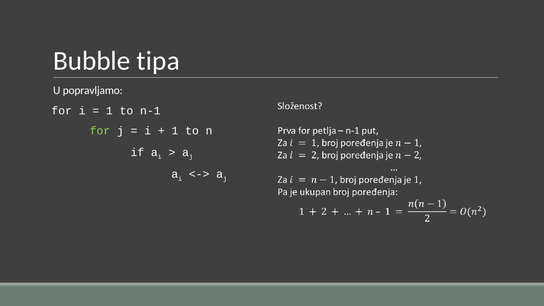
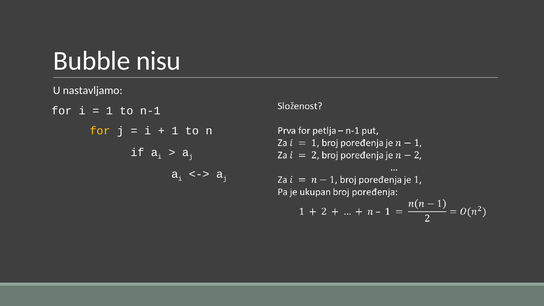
tipa: tipa -> nisu (158, 61)
popravljamo: popravljamo -> nastavljamo (93, 90)
for colour: light green -> yellow (100, 131)
